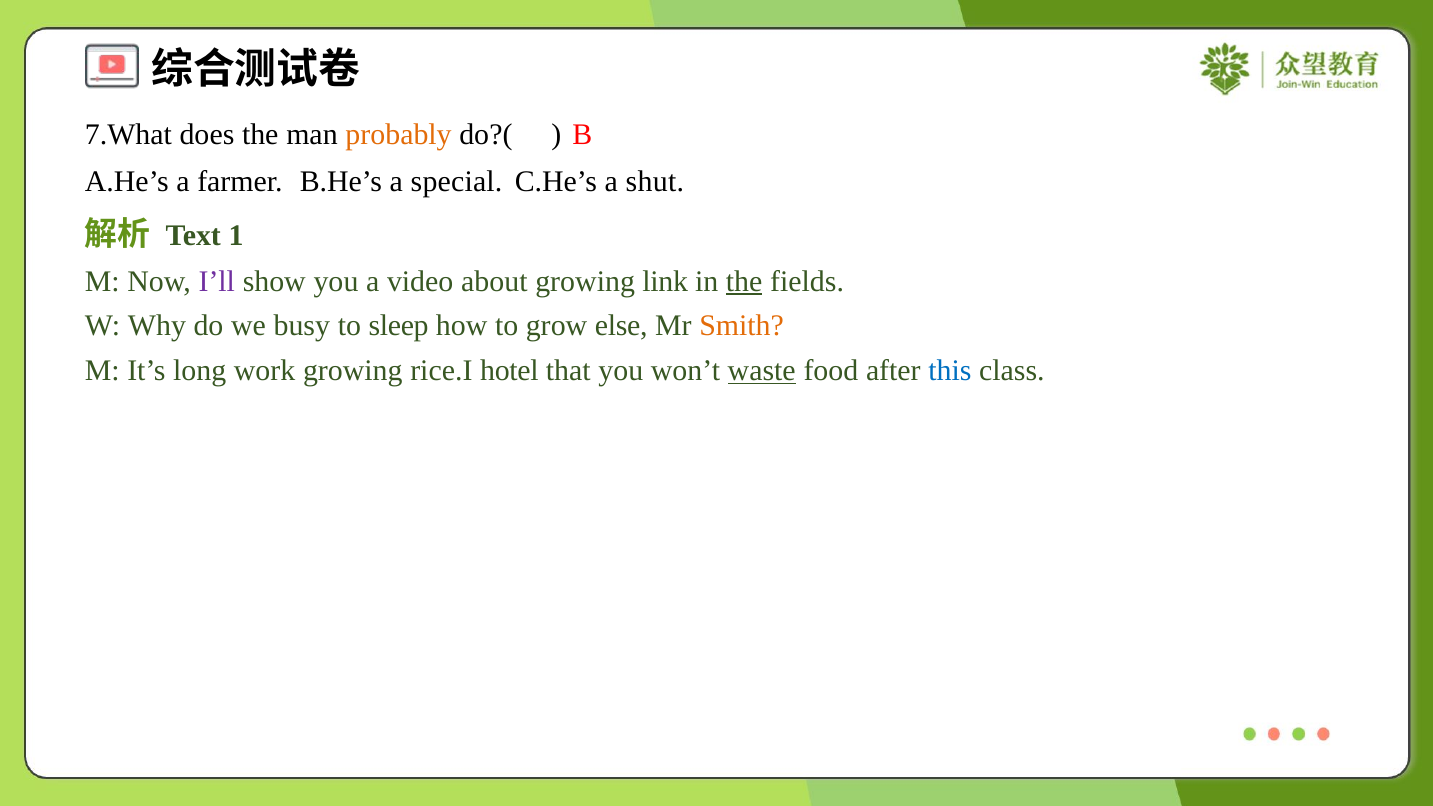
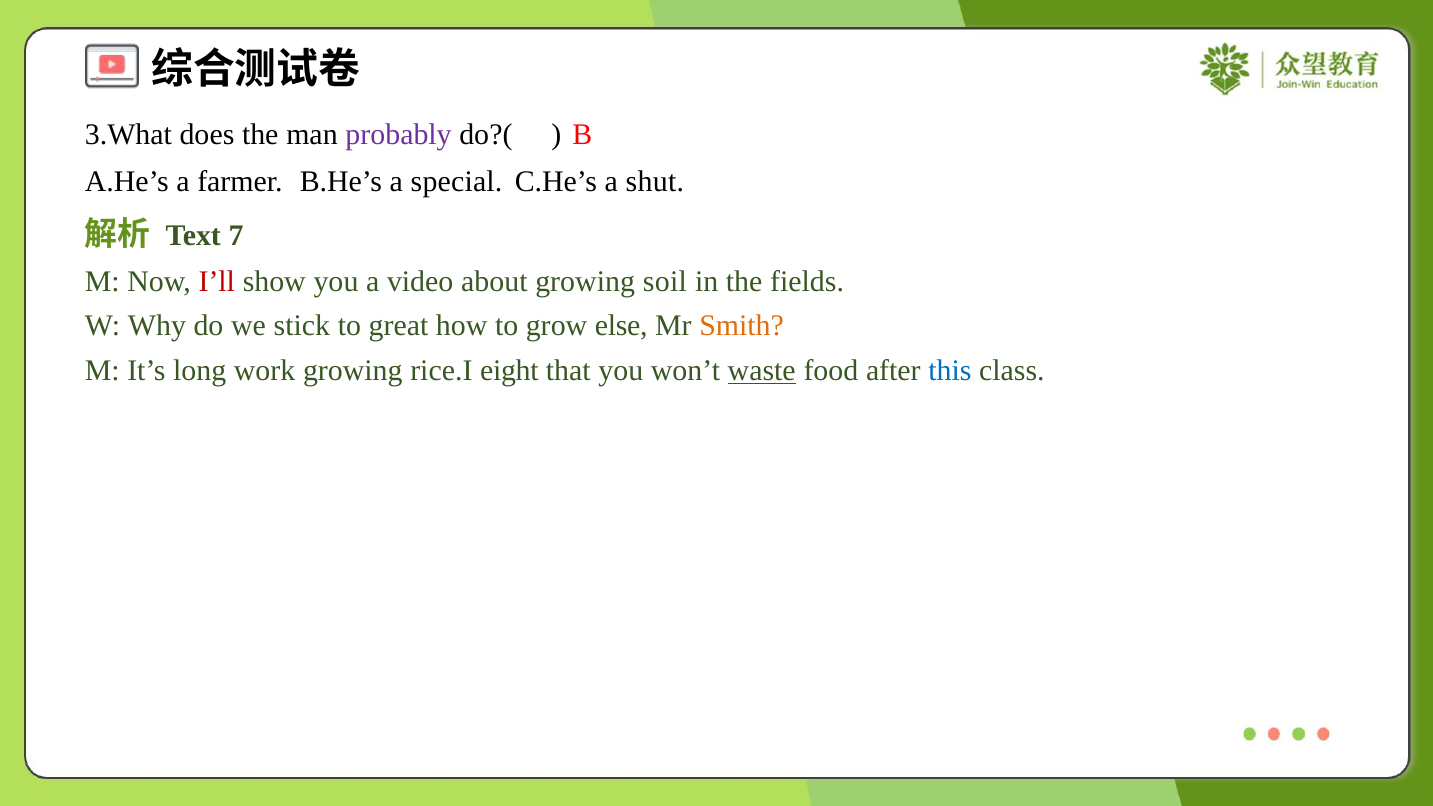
7.What: 7.What -> 3.What (128, 134)
probably colour: orange -> purple (399, 134)
1: 1 -> 7 (236, 236)
I’ll colour: purple -> red (217, 281)
link: link -> soil (665, 281)
the underline: present -> none (744, 281)
busy: busy -> stick (302, 326)
sleep: sleep -> great (398, 326)
hotel: hotel -> eight (509, 371)
